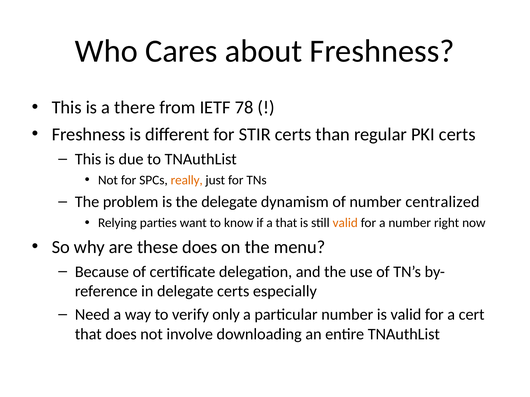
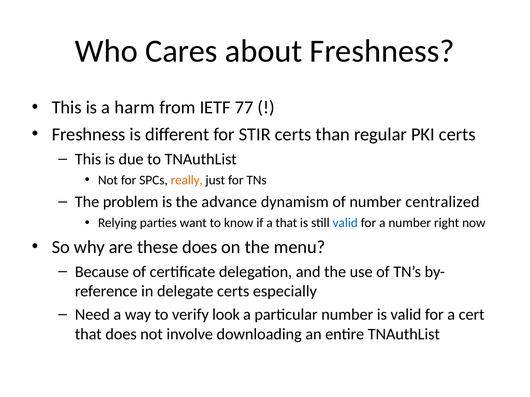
there: there -> harm (135, 108)
78: 78 -> 77 (244, 108)
the delegate: delegate -> advance (229, 202)
valid colour: orange -> blue (345, 223)
only: only -> look (226, 315)
